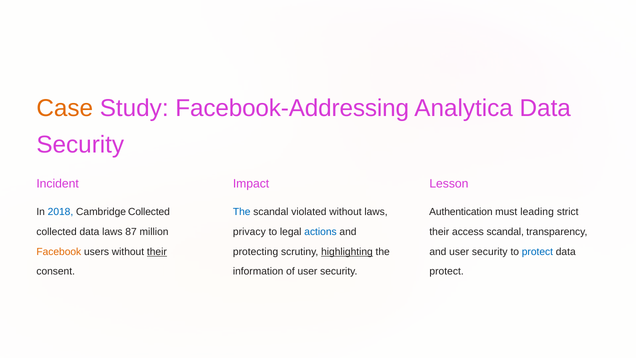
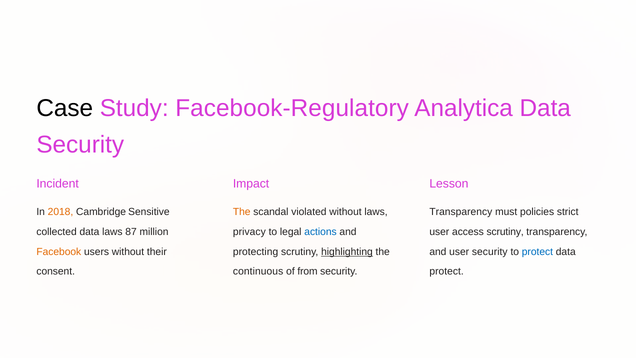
Case colour: orange -> black (65, 108)
Facebook-Addressing: Facebook-Addressing -> Facebook-Regulatory (292, 108)
2018 colour: blue -> orange (60, 212)
Cambridge Collected: Collected -> Sensitive (149, 212)
The colour: blue -> orange (242, 212)
Authentication: Authentication -> Transparency (461, 212)
leading: leading -> policies (537, 212)
their: their -> user (439, 232)
access scandal: scandal -> scrutiny (505, 232)
their underline: present -> none (157, 252)
information: information -> continuous (258, 271)
of user: user -> from (307, 271)
